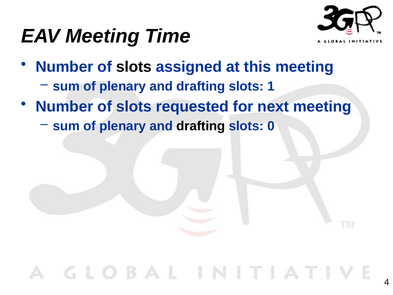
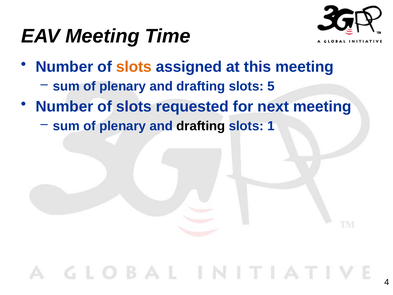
slots colour: black -> orange (134, 67)
1: 1 -> 5 (271, 86)
0: 0 -> 1 (271, 126)
